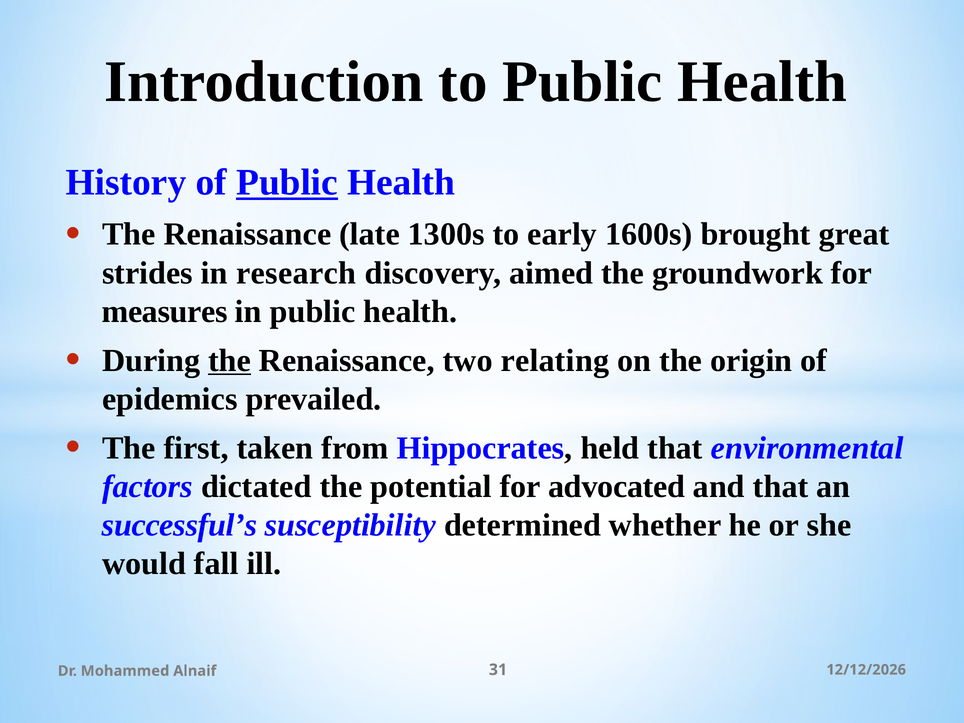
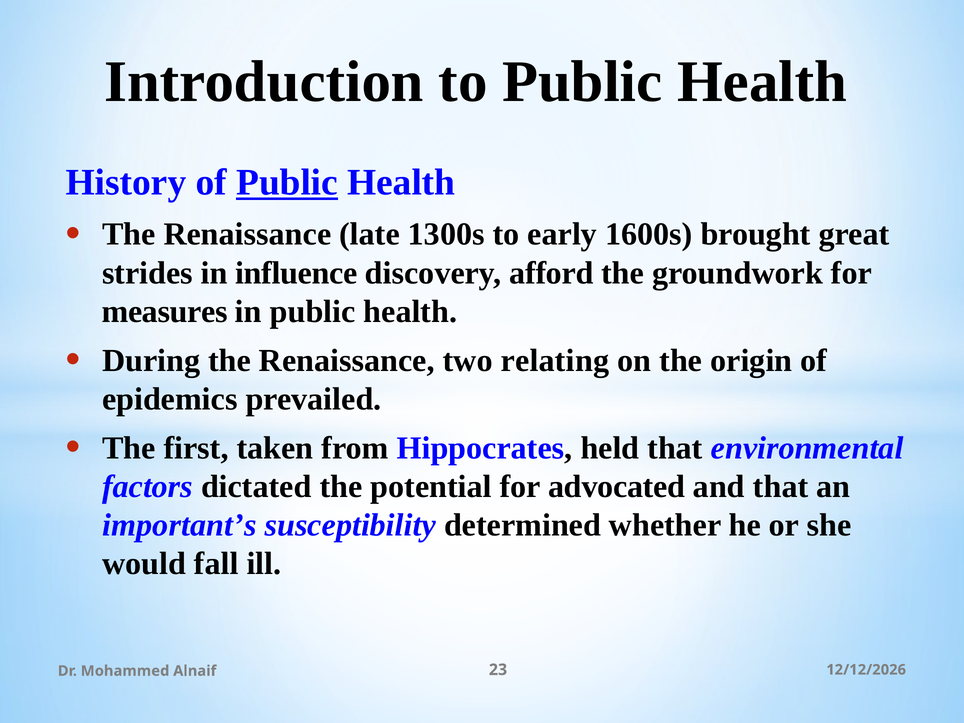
research: research -> influence (296, 273)
aimed: aimed -> afford (551, 273)
the underline: present -> none (230, 360)
successful’s: successful’s -> important’s (179, 525)
31: 31 -> 23 (498, 670)
